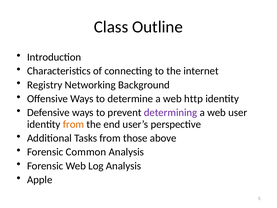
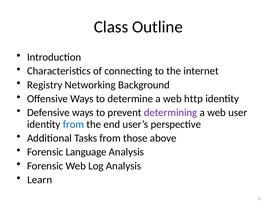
from colour: orange -> blue (74, 124)
Common: Common -> Language (86, 152)
Apple: Apple -> Learn (40, 180)
